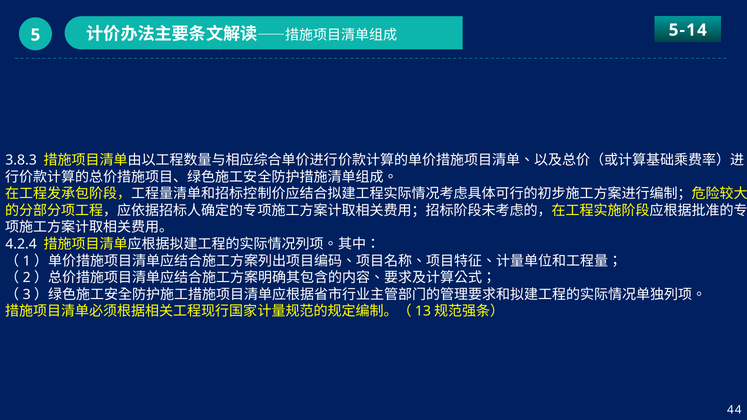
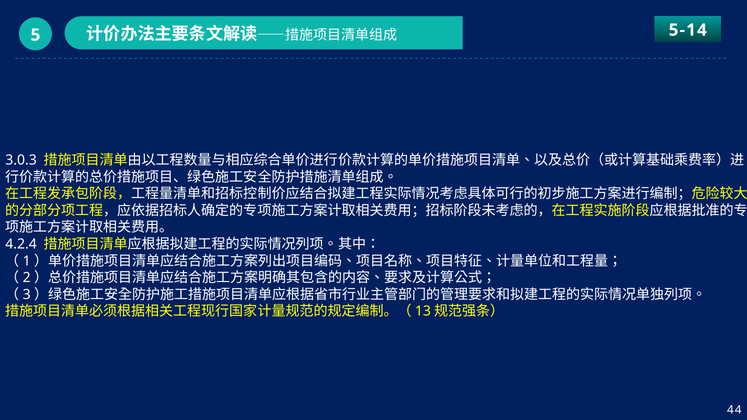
3.8.3: 3.8.3 -> 3.0.3 (21, 160)
